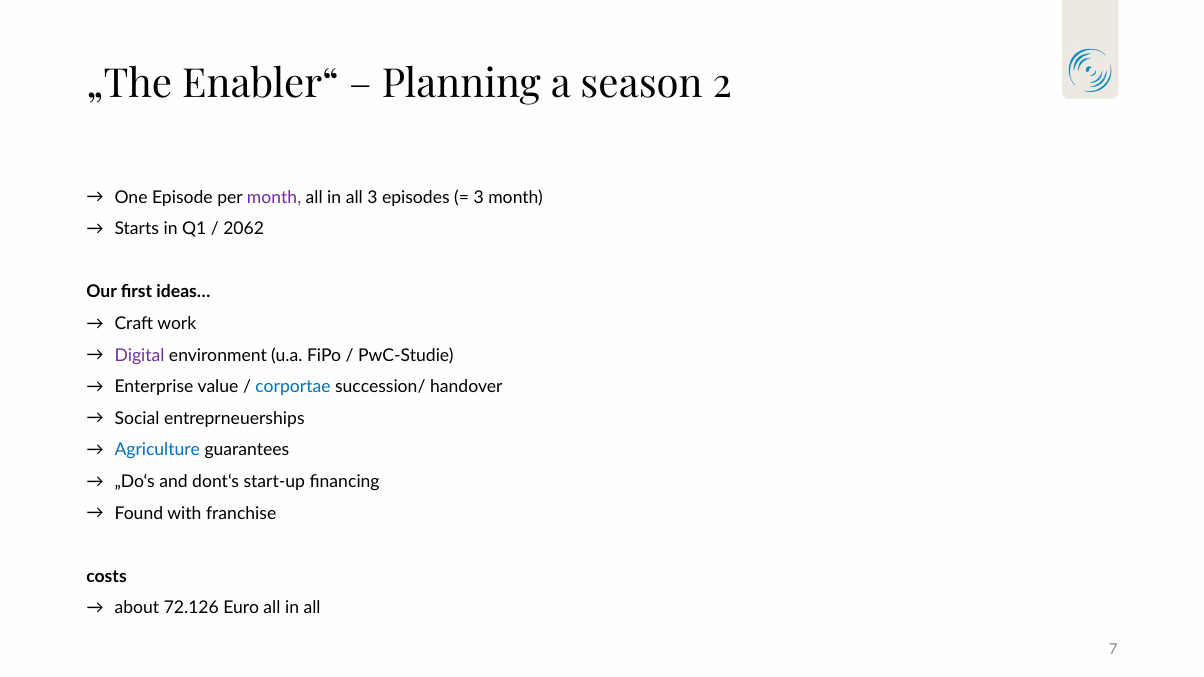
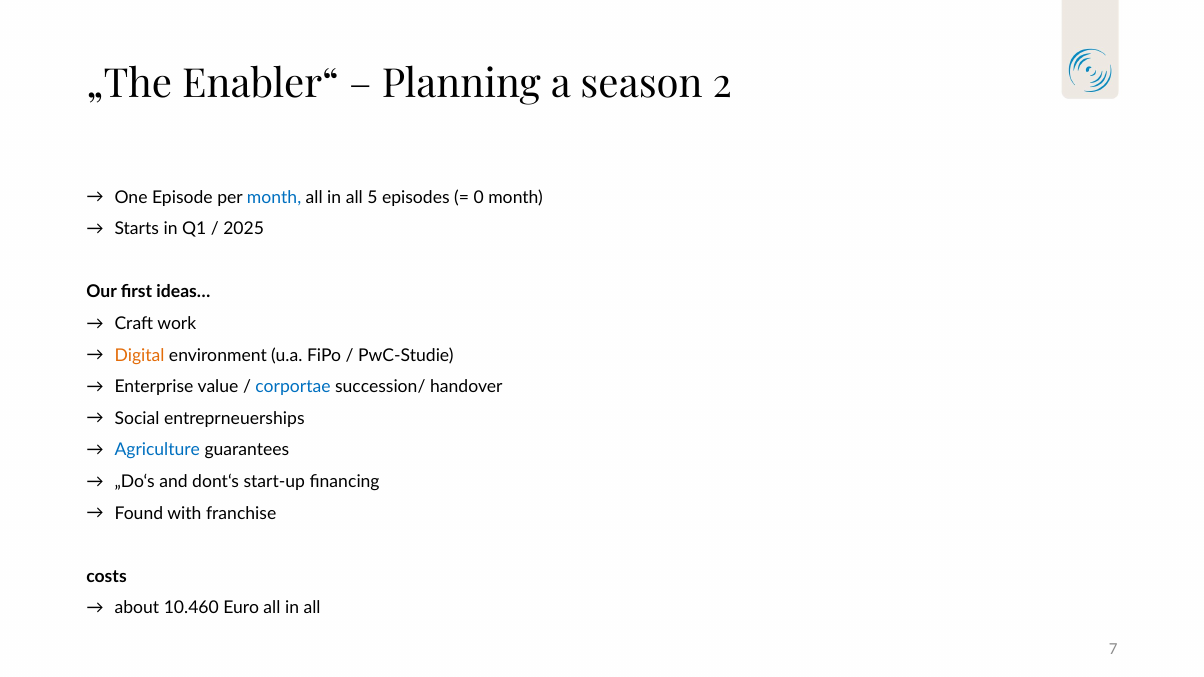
month colour: purple -> blue (274, 197)
all 3: 3 -> 5 (372, 197)
3: 3 -> 0 (479, 197)
2062: 2062 -> 2025 (244, 229)
Digital colour: purple -> orange (140, 355)
72.126: 72.126 -> 10.460 (191, 608)
